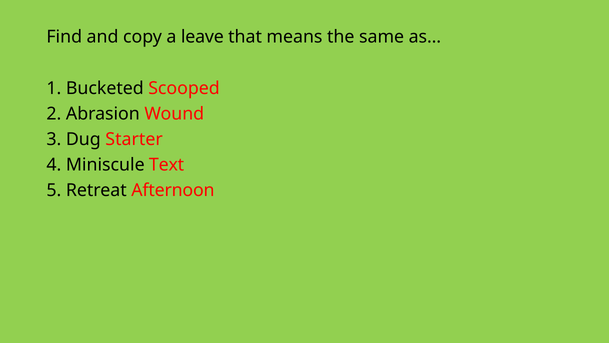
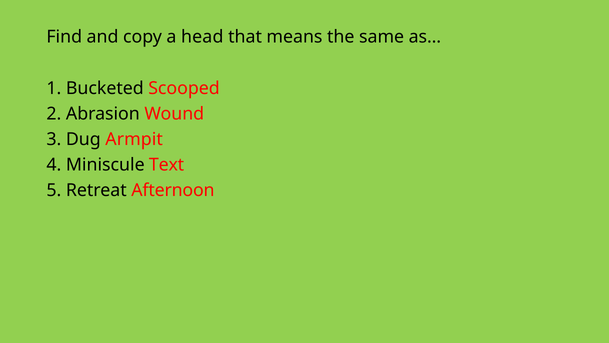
leave: leave -> head (202, 37)
Starter: Starter -> Armpit (134, 139)
